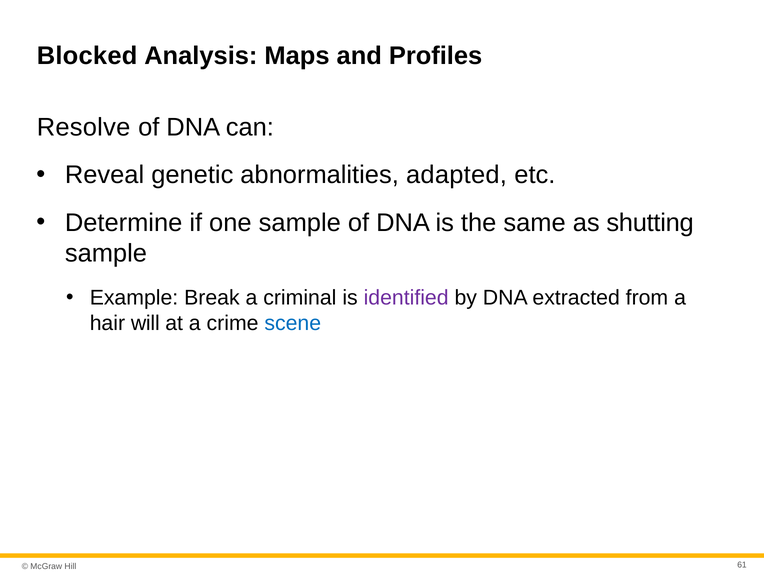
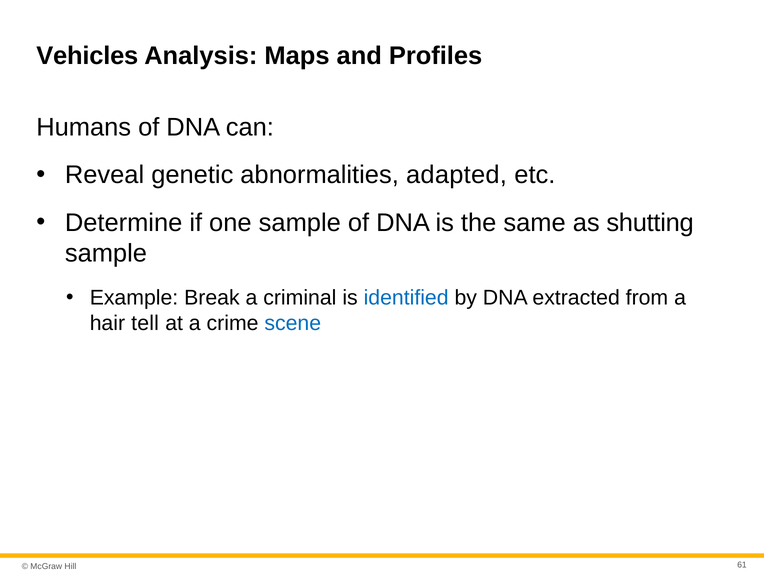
Blocked: Blocked -> Vehicles (87, 56)
Resolve: Resolve -> Humans (84, 128)
identified colour: purple -> blue (406, 298)
will: will -> tell (145, 323)
